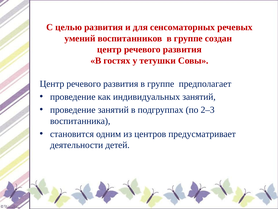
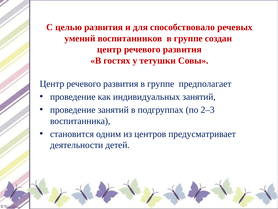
сенсоматорных: сенсоматорных -> способствовало (183, 27)
